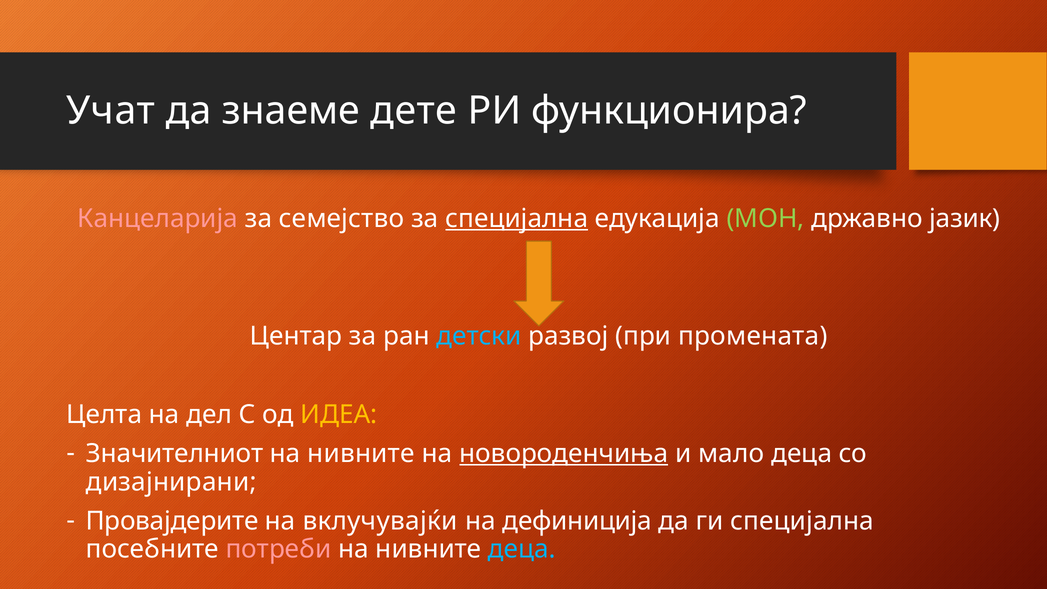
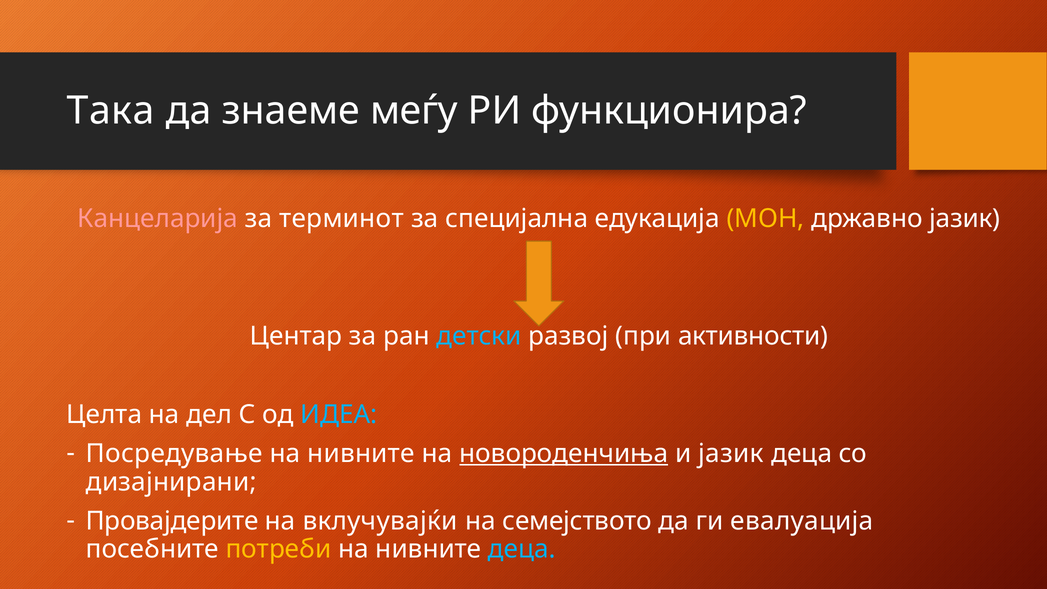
Учат: Учат -> Така (111, 111)
дете: дете -> меѓу (414, 111)
семејство: семејство -> терминот (342, 219)
специјална underline: present -> none (517, 219)
МОН colour: light green -> yellow (766, 219)
промената: промената -> активности (753, 336)
ИДЕА colour: yellow -> light blue (339, 414)
Значителниот: Значителниот -> Посредување (174, 454)
и мало: мало -> јазик (731, 454)
дефиниција: дефиниција -> семејството (577, 521)
ги специјална: специјална -> евалуација (802, 521)
потреби colour: pink -> yellow (278, 549)
